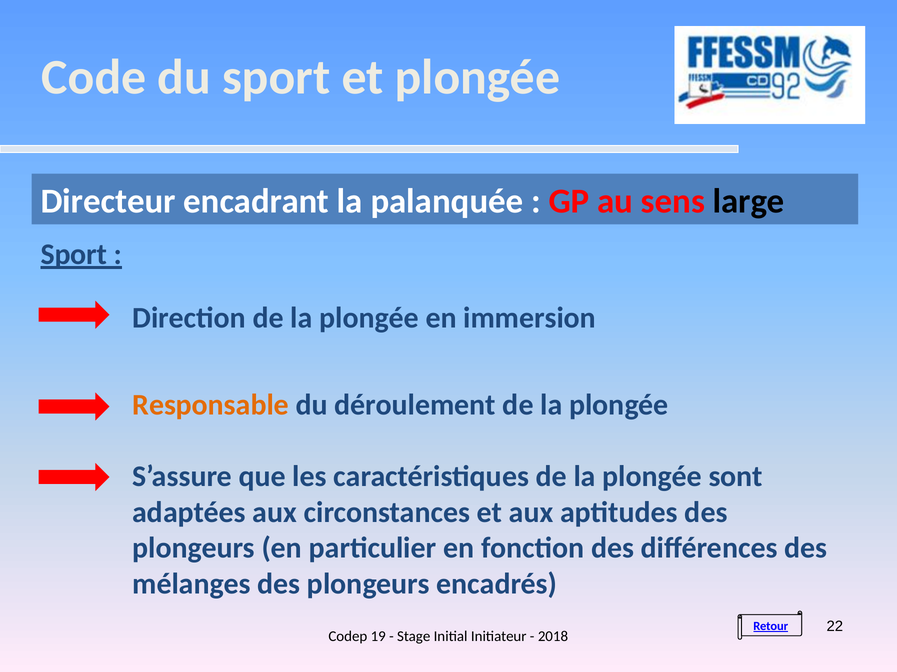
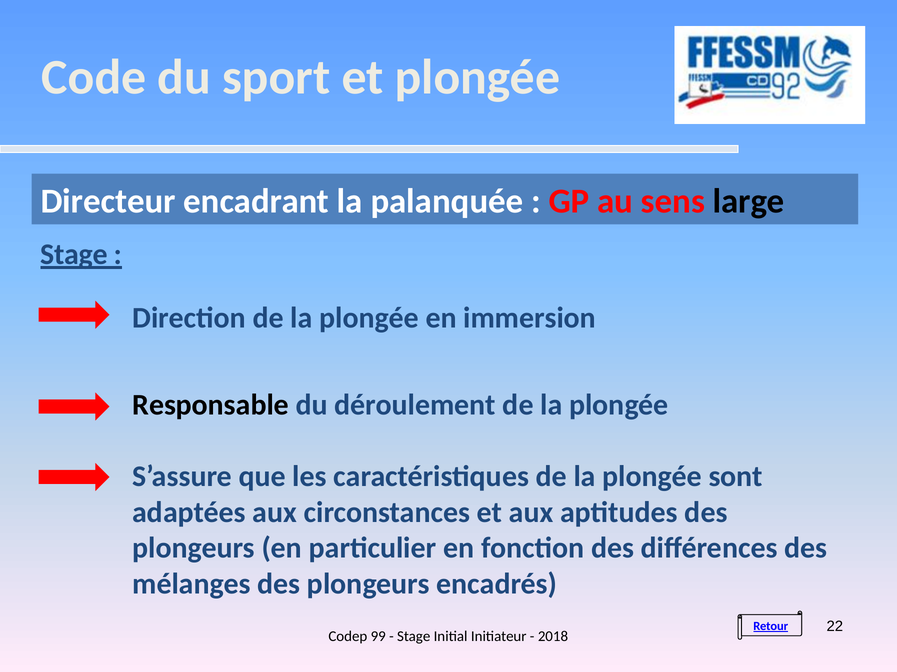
Sport: Sport -> Stage (74, 255)
Responsable colour: orange -> black (211, 405)
19: 19 -> 99 (378, 637)
